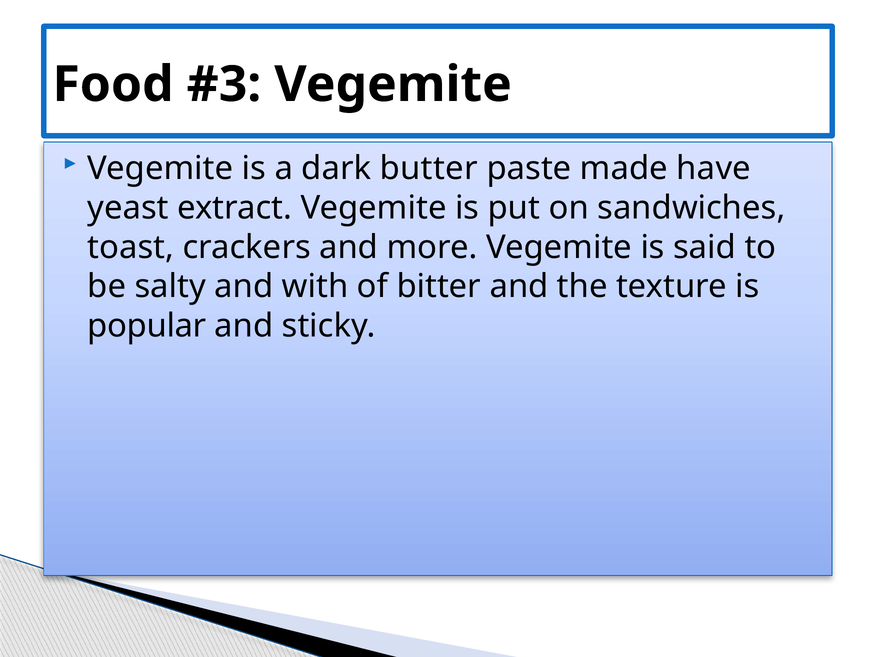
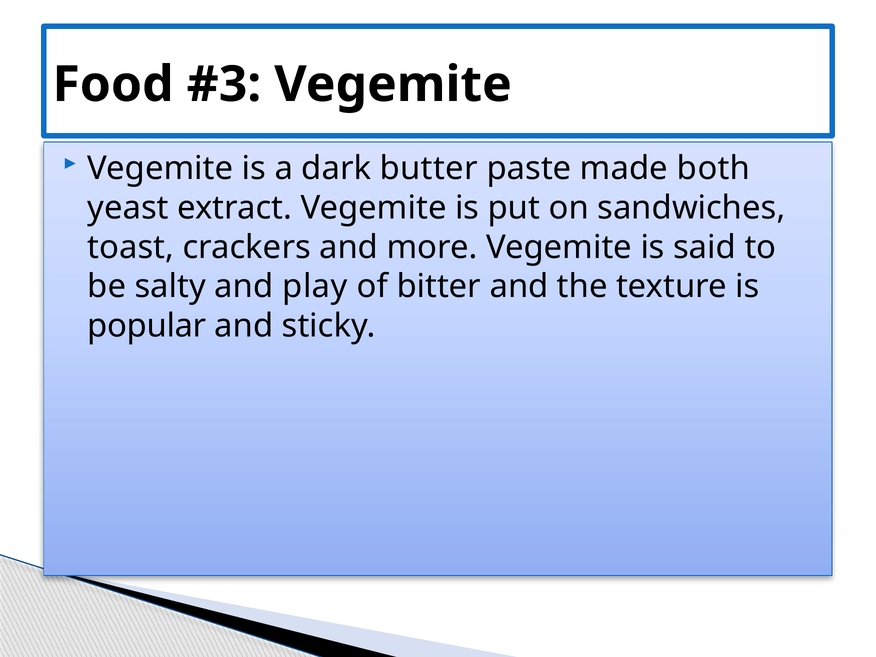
have: have -> both (714, 168)
with: with -> play (315, 287)
